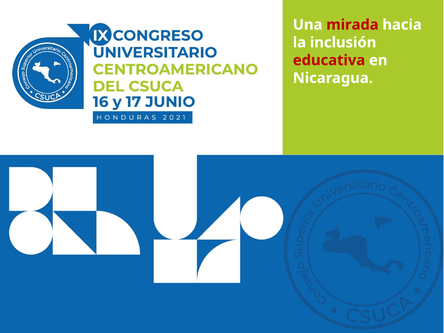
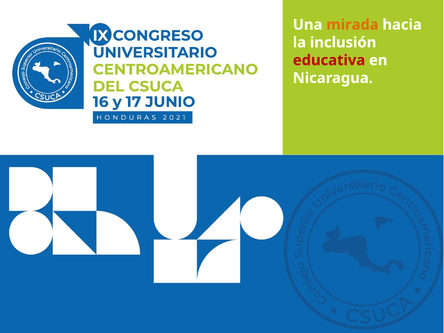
mirada colour: red -> orange (352, 25)
